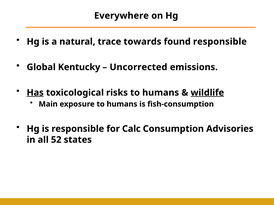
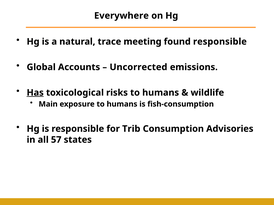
towards: towards -> meeting (143, 42)
Kentucky: Kentucky -> Accounts (79, 67)
wildlife underline: present -> none (207, 93)
Calc: Calc -> Trib (131, 129)
52: 52 -> 57 (56, 140)
